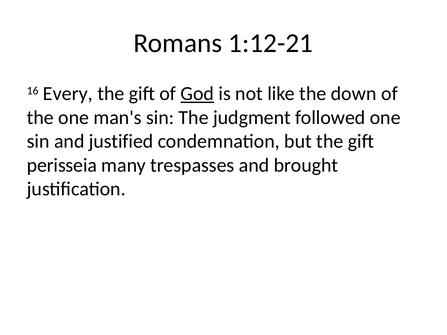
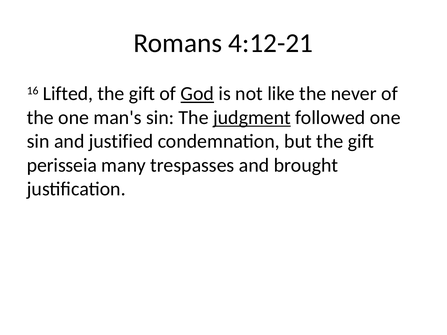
1:12-21: 1:12-21 -> 4:12-21 (271, 43)
Every: Every -> Lifted (68, 94)
down: down -> never (354, 94)
judgment underline: none -> present (252, 118)
